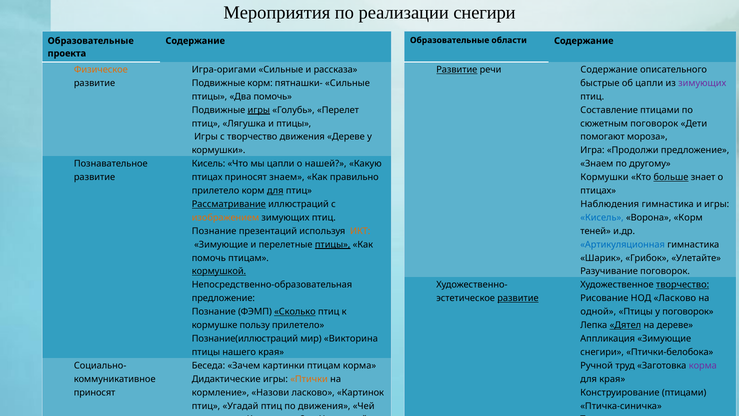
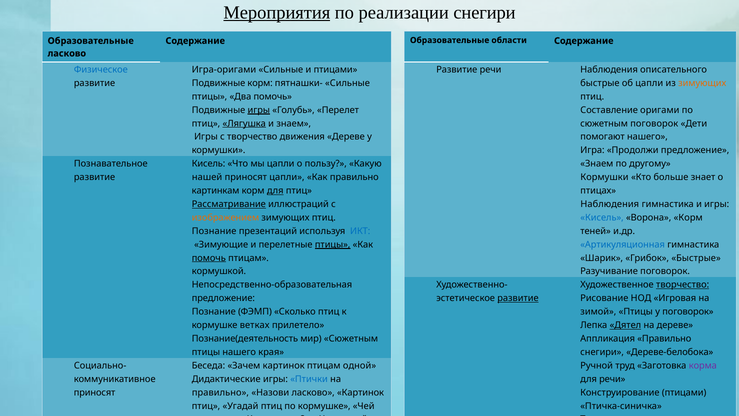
Мероприятия underline: none -> present (277, 13)
проекта: проекта -> ласково (67, 53)
Физическое colour: orange -> blue (101, 70)
и рассказа: рассказа -> птицами (336, 70)
Развитие underline: present -> none (457, 70)
речи Содержание: Содержание -> Наблюдения (609, 70)
зимующих colour: purple -> orange (702, 83)
Составление птицами: птицами -> оригами (660, 110)
Лягушка underline: none -> present (244, 123)
и птицы: птицы -> знаем (294, 123)
помогают мороза: мороза -> нашего (647, 137)
нашей: нашей -> пользу (326, 164)
птицах: птицах -> нашей (207, 177)
приносят знаем: знаем -> цапли (287, 177)
больше underline: present -> none (671, 177)
прилетело: прилетело -> картинкам (216, 191)
ИКТ colour: orange -> blue (360, 231)
помочь underline: none -> present (209, 258)
Грибок Улетайте: Улетайте -> Быстрые (696, 258)
кормушкой underline: present -> none (219, 271)
НОД Ласково: Ласково -> Игровая (675, 298)
Сколько underline: present -> none (295, 312)
одной: одной -> зимой (598, 312)
пользу: пользу -> ветках (255, 325)
Познание(иллюстраций: Познание(иллюстраций -> Познание(деятельность (245, 339)
мир Викторина: Викторина -> Сюжетным (351, 339)
Аппликация Зимующие: Зимующие -> Правильно (664, 339)
Птички-белобока: Птички-белобока -> Дереве-белобока (670, 352)
Зачем картинки: картинки -> картинок (284, 365)
птицам корма: корма -> одной (360, 365)
Птички colour: orange -> blue (309, 379)
для края: края -> речи (612, 379)
кормление: кормление -> правильно (220, 392)
по движения: движения -> кормушке (324, 406)
